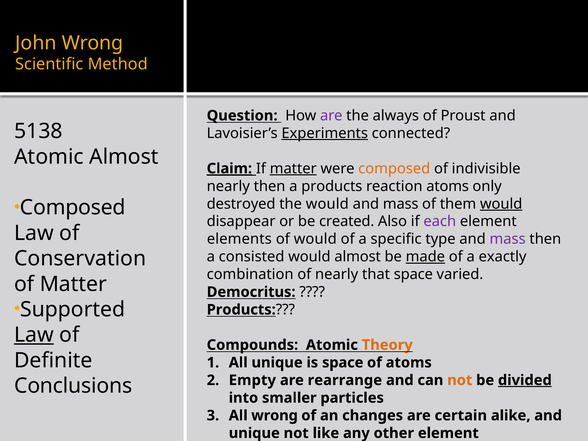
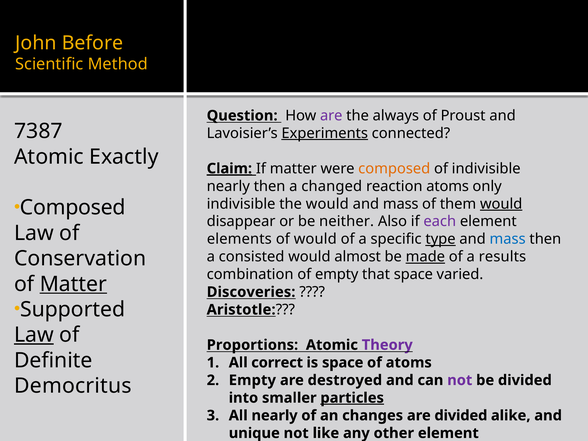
John Wrong: Wrong -> Before (92, 43)
5138: 5138 -> 7387 (38, 131)
Atomic Almost: Almost -> Exactly (124, 157)
matter underline: present -> none (293, 169)
a products: products -> changed (332, 186)
destroyed: destroyed -> indivisible (241, 204)
created: created -> neither (347, 221)
type underline: none -> present (441, 239)
mass colour: purple -> blue (508, 239)
exactly: exactly -> results (502, 257)
of nearly: nearly -> empty (337, 274)
Matter underline: none -> present (73, 284)
Democritus: Democritus -> Discoveries (251, 292)
Products: Products -> Aristotle (241, 310)
Compounds: Compounds -> Proportions (252, 345)
Theory colour: orange -> purple (387, 345)
All unique: unique -> correct (277, 363)
rearrange: rearrange -> destroyed (345, 380)
not colour: orange -> purple (460, 380)
divided underline: present -> none (525, 380)
Conclusions: Conclusions -> Democritus (73, 386)
particles underline: none -> present (352, 398)
All wrong: wrong -> nearly (275, 415)
are certain: certain -> divided (461, 415)
